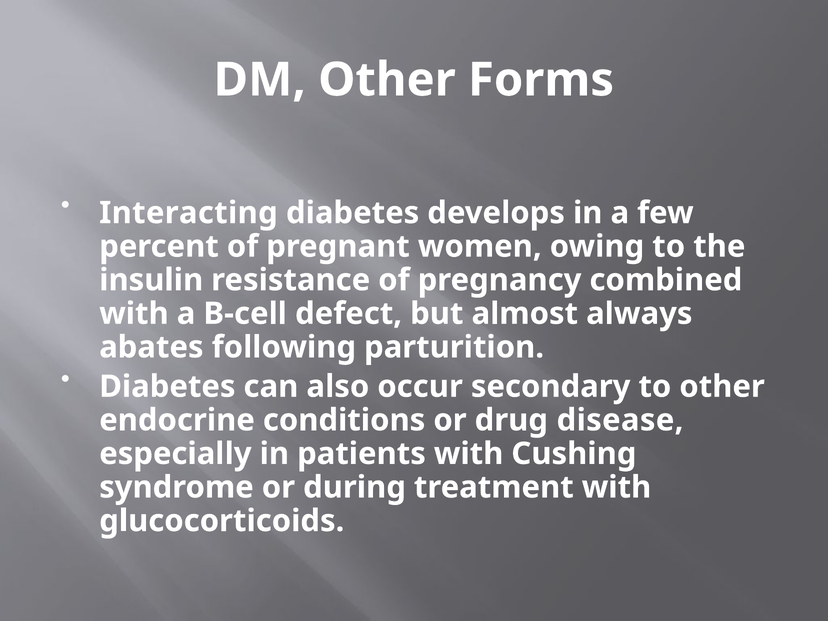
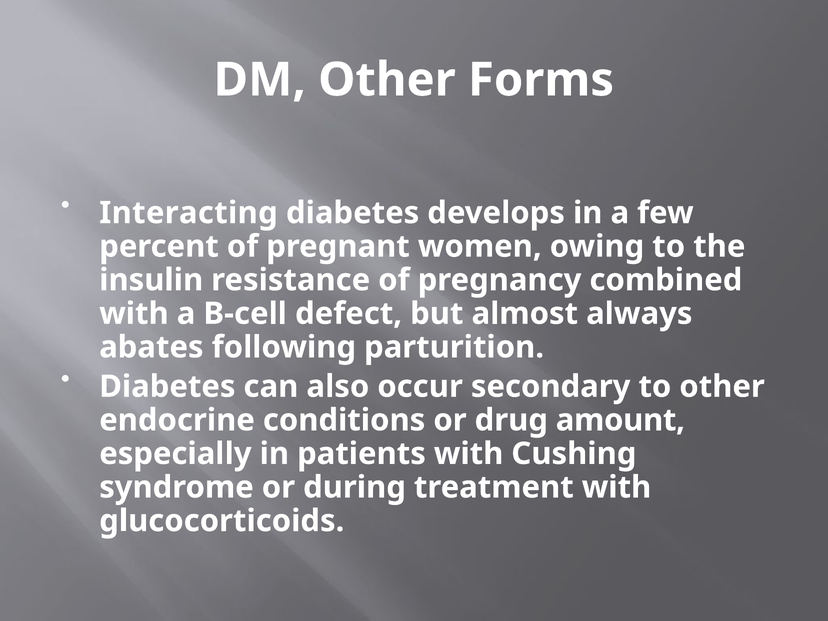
disease: disease -> amount (620, 420)
